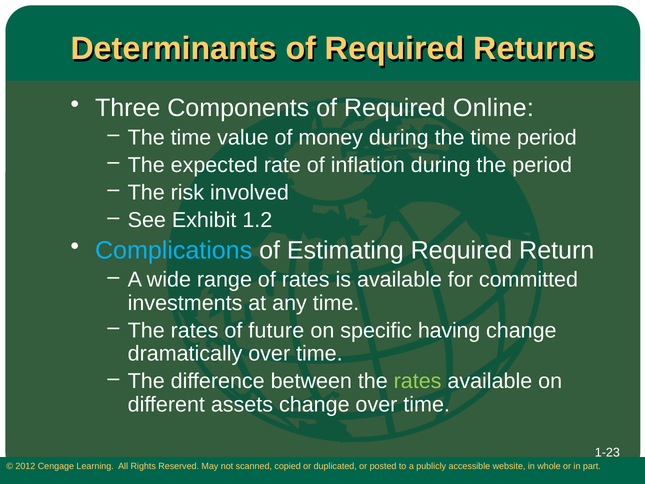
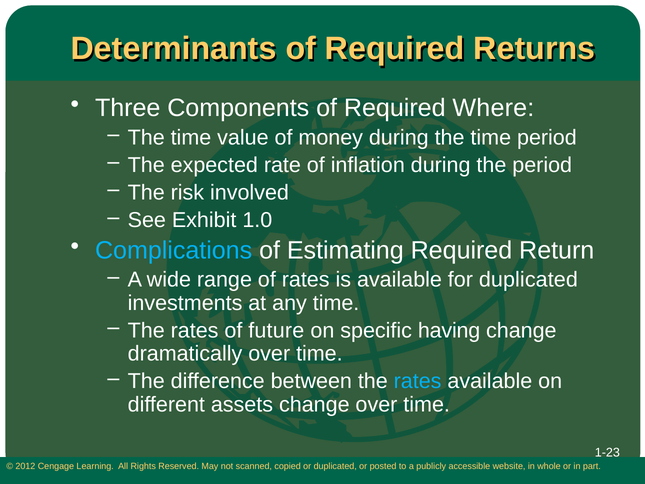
Online: Online -> Where (493, 108)
1.2: 1.2 -> 1.0 (257, 220)
for committed: committed -> duplicated (528, 280)
rates colour: light green -> light blue (418, 381)
